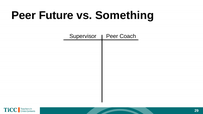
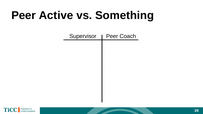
Future: Future -> Active (56, 15)
